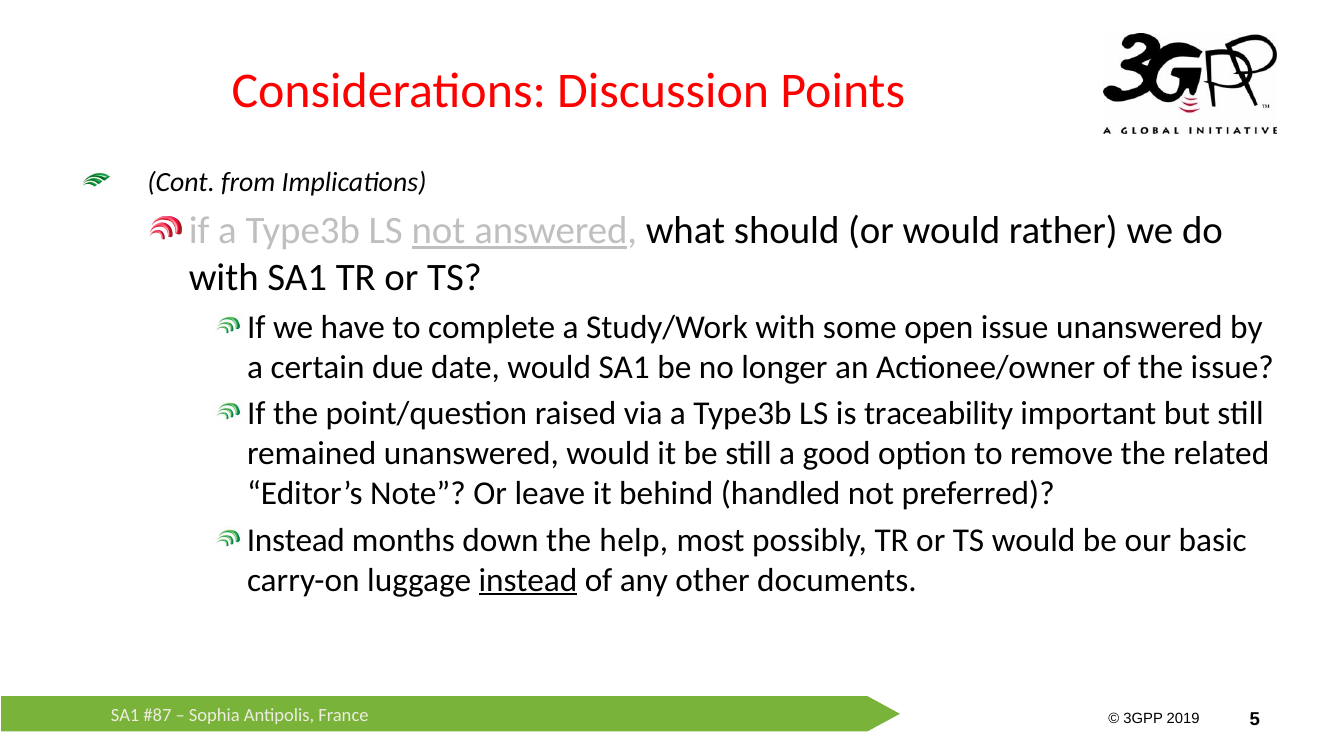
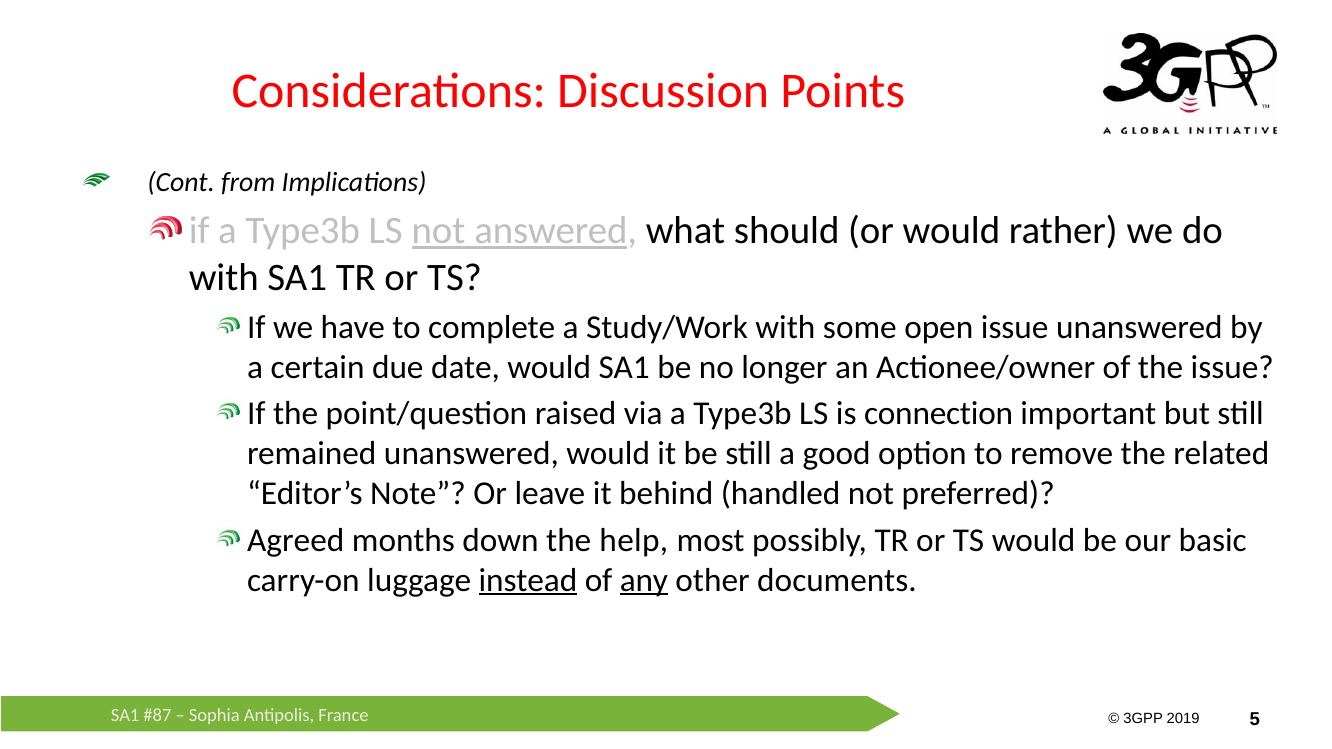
traceability: traceability -> connection (939, 414)
Instead: Instead -> Agreed (296, 540)
any underline: none -> present (644, 580)
